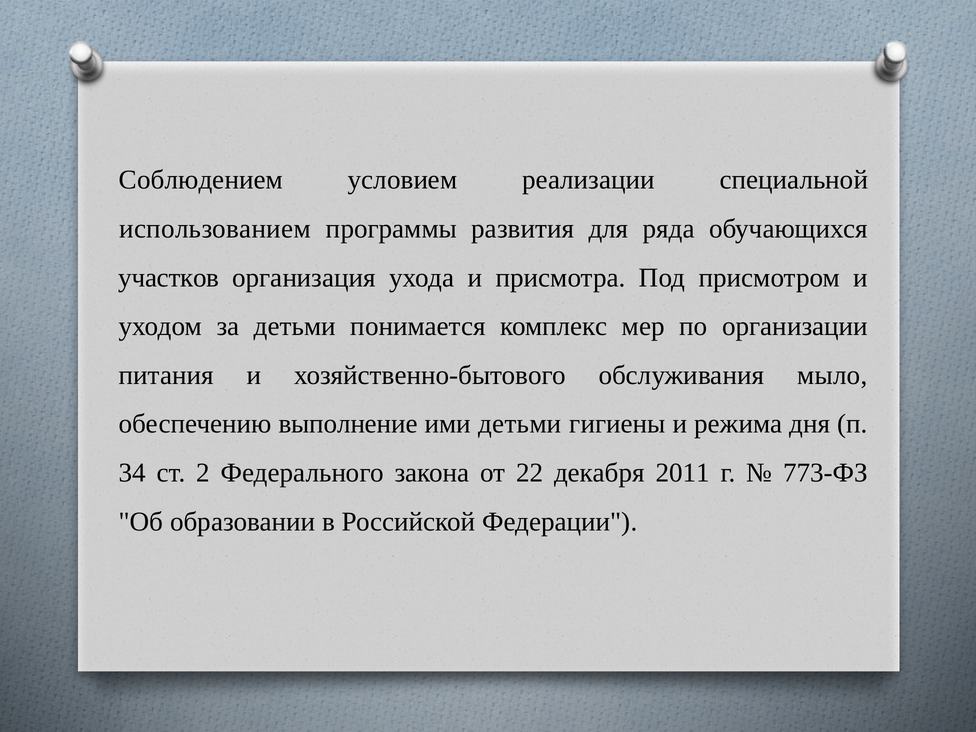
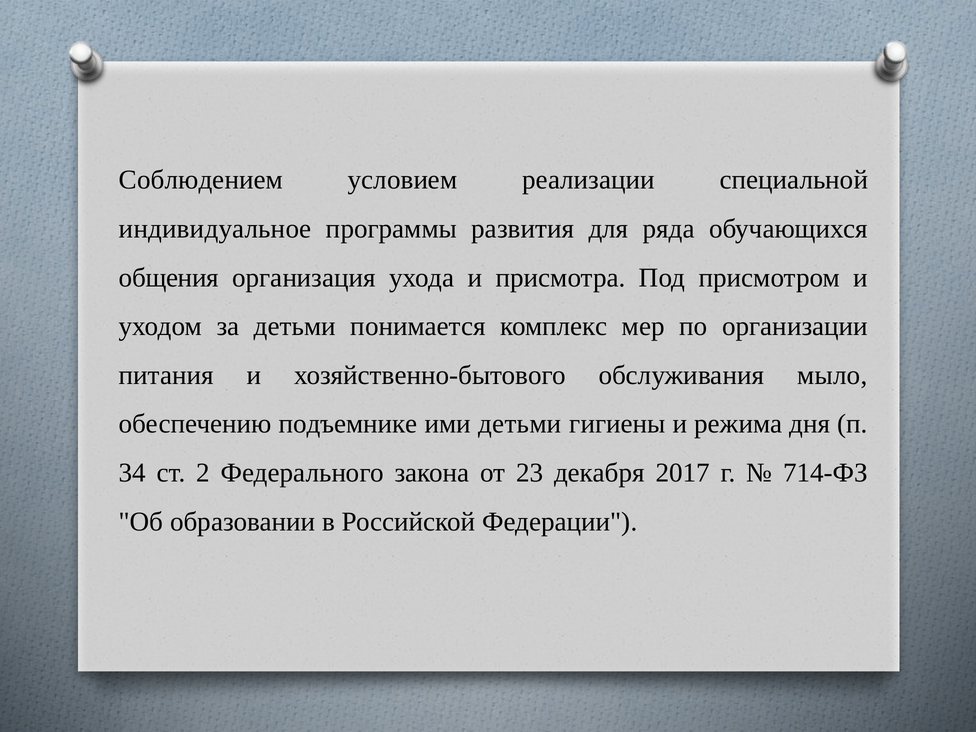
использованием: использованием -> индивидуальное (215, 229)
участков: участков -> общения (169, 278)
выполнение: выполнение -> подъемнике (348, 424)
22: 22 -> 23 (530, 473)
2011: 2011 -> 2017 (683, 473)
773-ФЗ: 773-ФЗ -> 714-ФЗ (825, 473)
